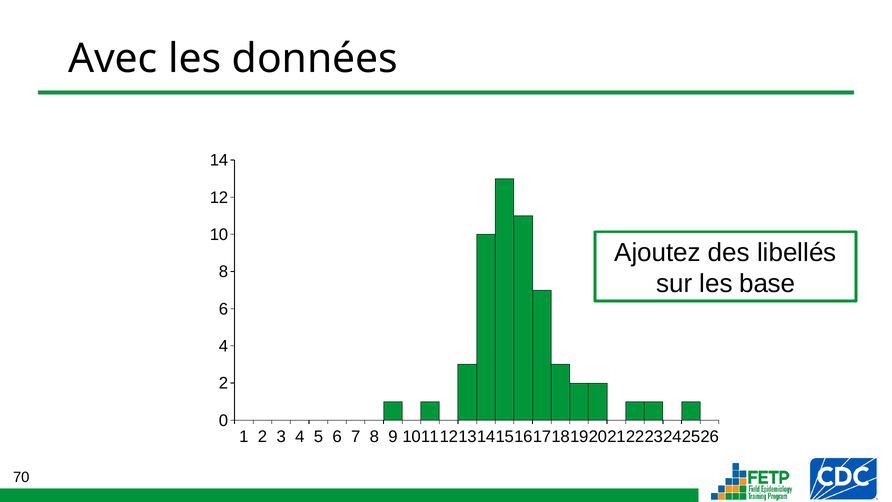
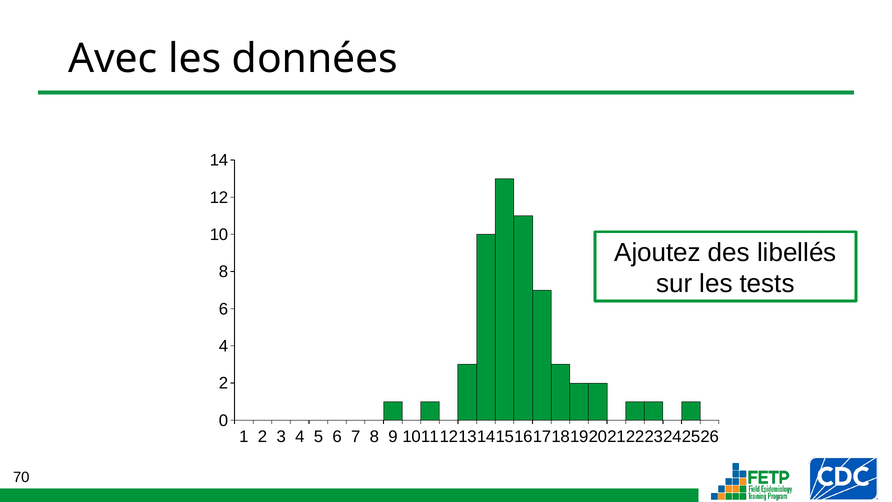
base: base -> tests (767, 284)
